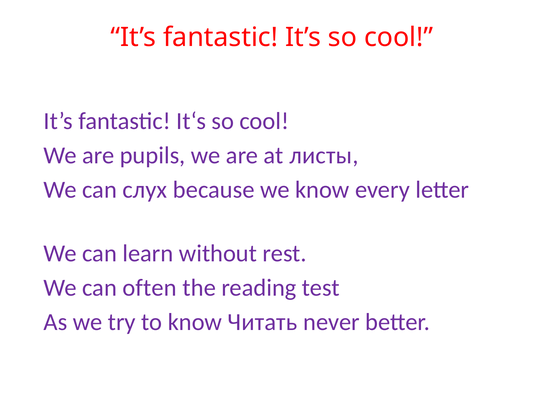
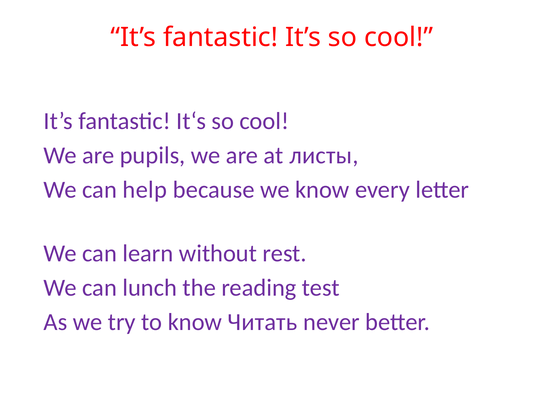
слух: слух -> help (145, 190)
often: often -> lunch (150, 288)
